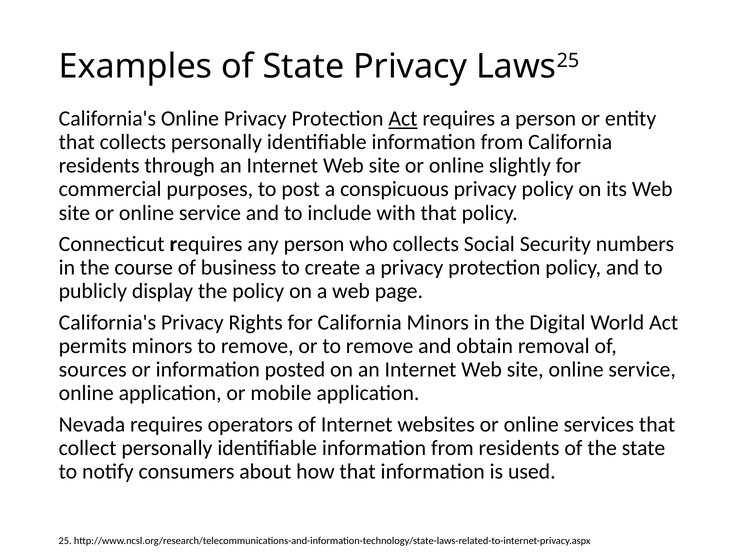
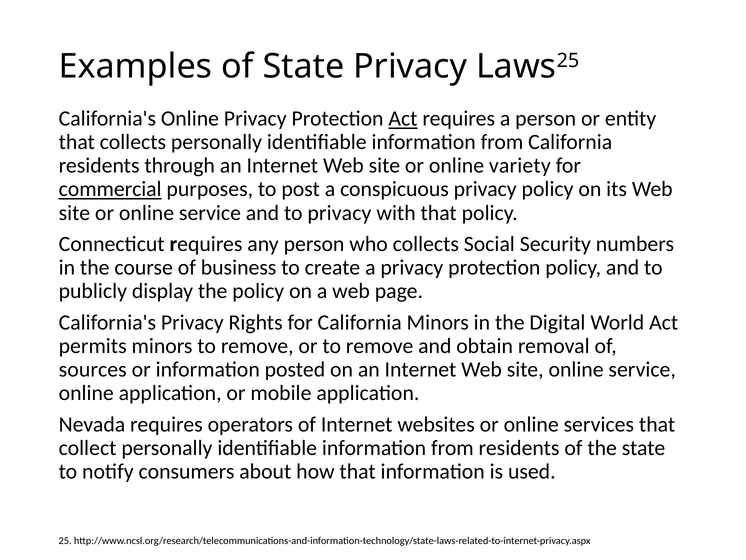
slightly: slightly -> variety (520, 166)
commercial underline: none -> present (110, 189)
to include: include -> privacy (339, 213)
